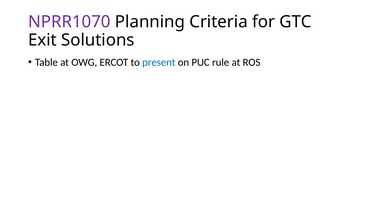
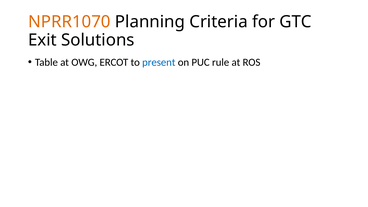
NPRR1070 colour: purple -> orange (69, 22)
